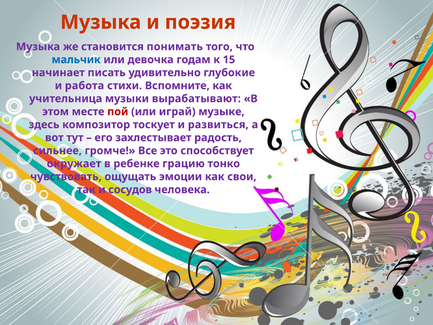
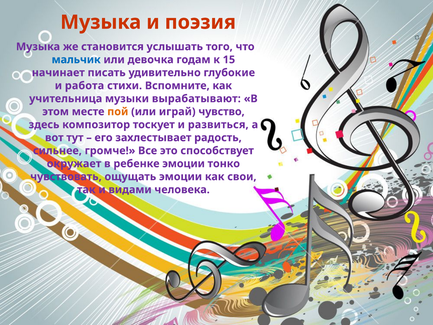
понимать: понимать -> услышать (175, 47)
пой colour: red -> orange (118, 112)
музыке: музыке -> чувство (222, 112)
ребенке грацию: грацию -> эмоции (184, 164)
сосудов: сосудов -> видами (130, 190)
